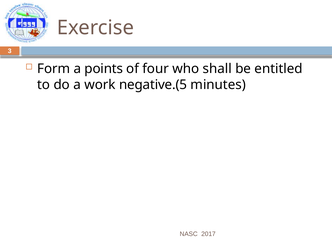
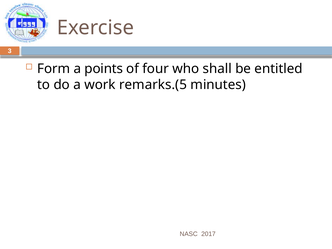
negative.(5: negative.(5 -> remarks.(5 (153, 85)
